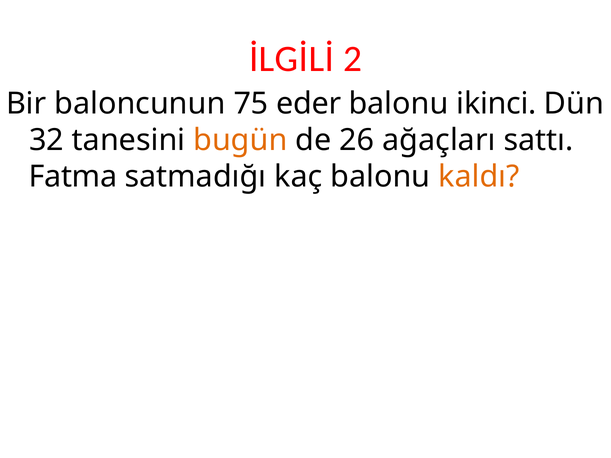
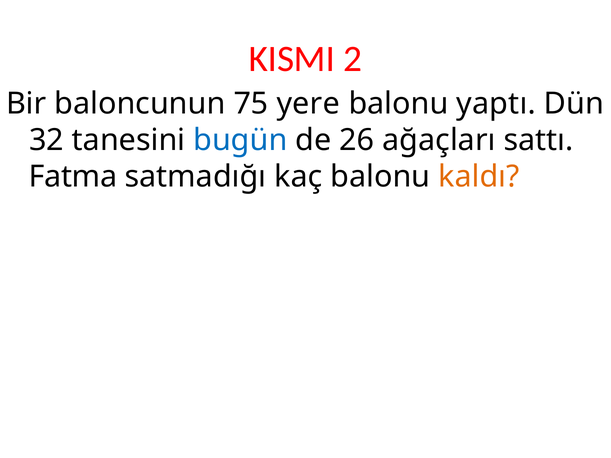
İLGİLİ: İLGİLİ -> KISMI (292, 59)
eder: eder -> yere (308, 103)
ikinci: ikinci -> yaptı (496, 103)
bugün colour: orange -> blue (240, 140)
